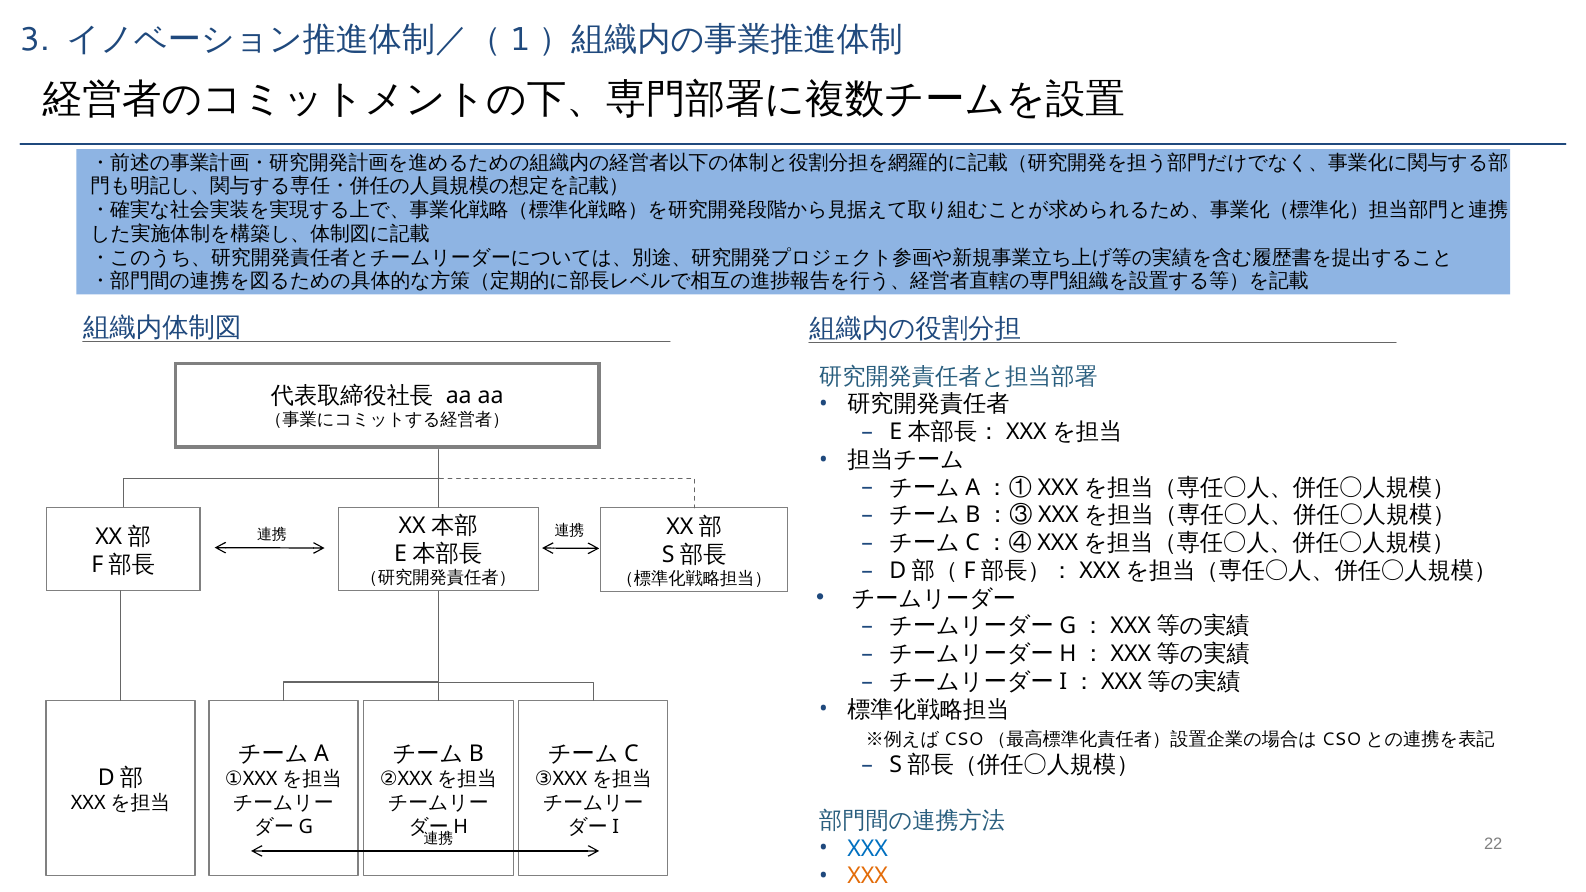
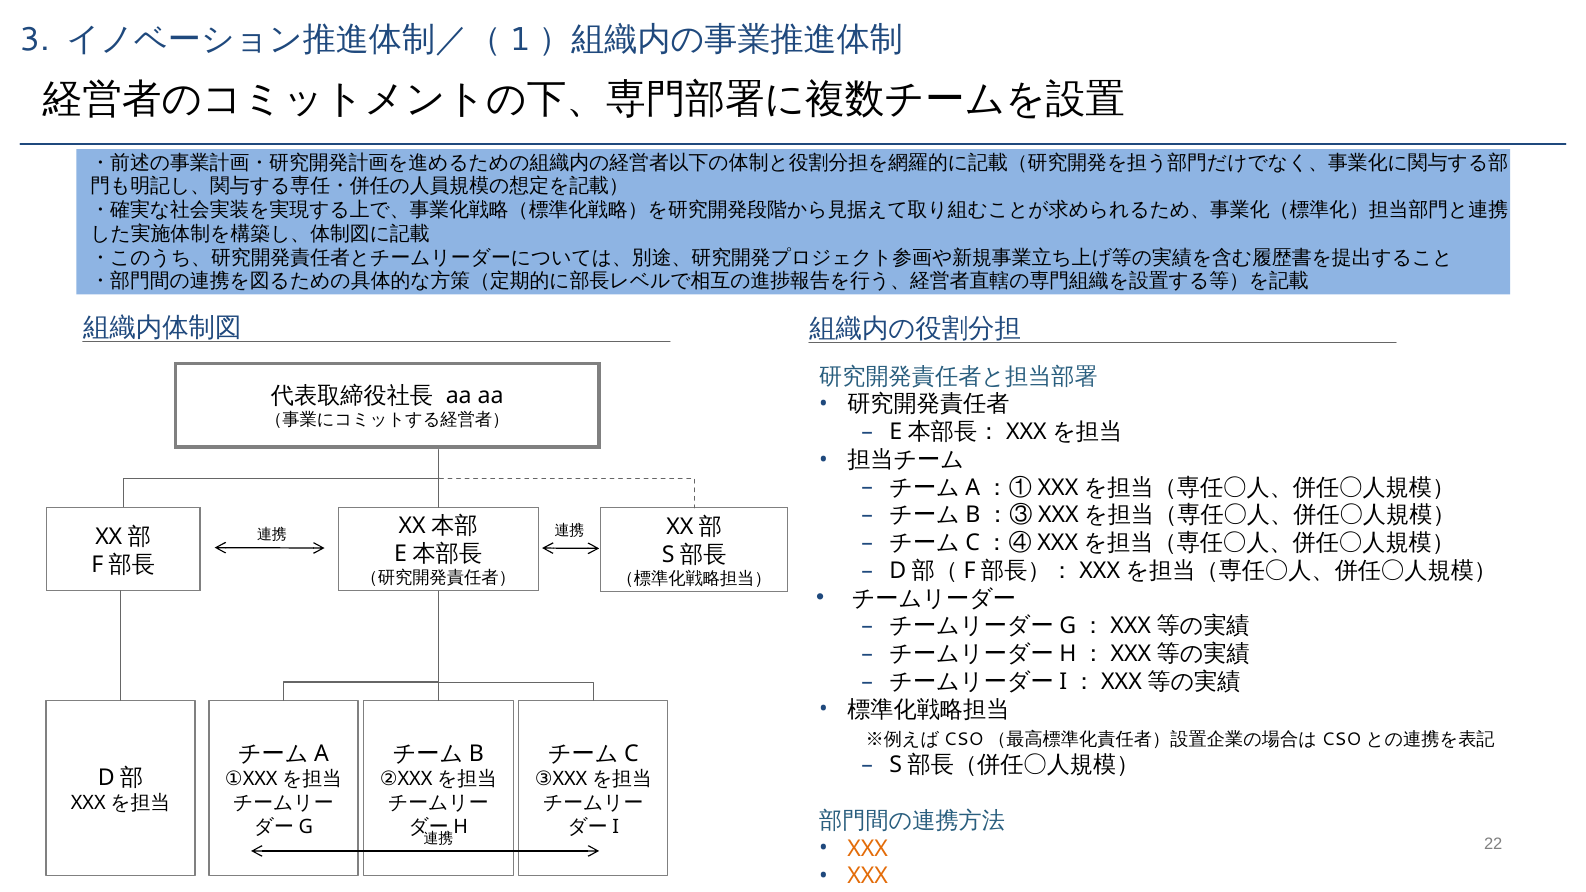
XXX colour: blue -> orange (868, 849)
